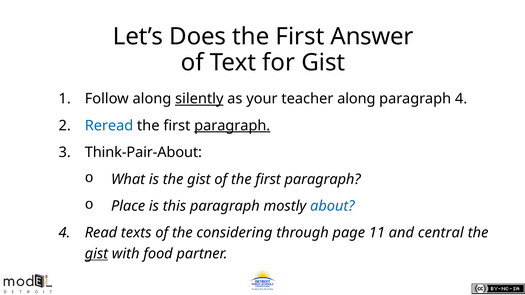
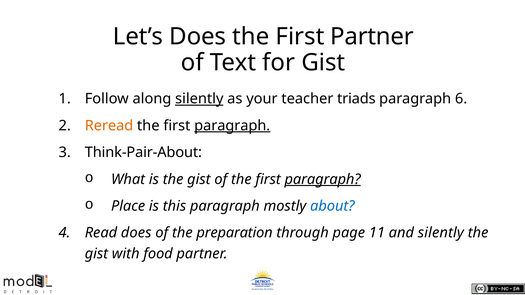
First Answer: Answer -> Partner (372, 37)
teacher along: along -> triads (356, 99)
paragraph 4: 4 -> 6 (461, 99)
Reread colour: blue -> orange (109, 126)
paragraph underline: none -> present (323, 179)
Read texts: texts -> does (136, 233)
considering: considering -> preparation (235, 233)
and central: central -> silently (441, 233)
gist underline: present -> none (96, 254)
